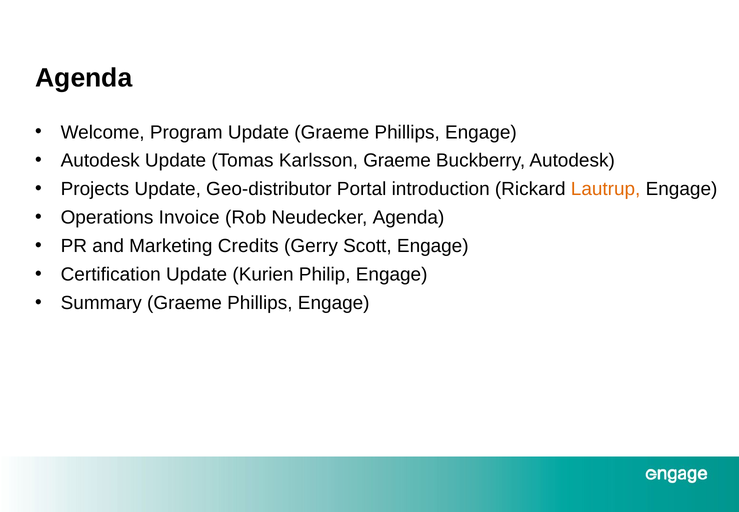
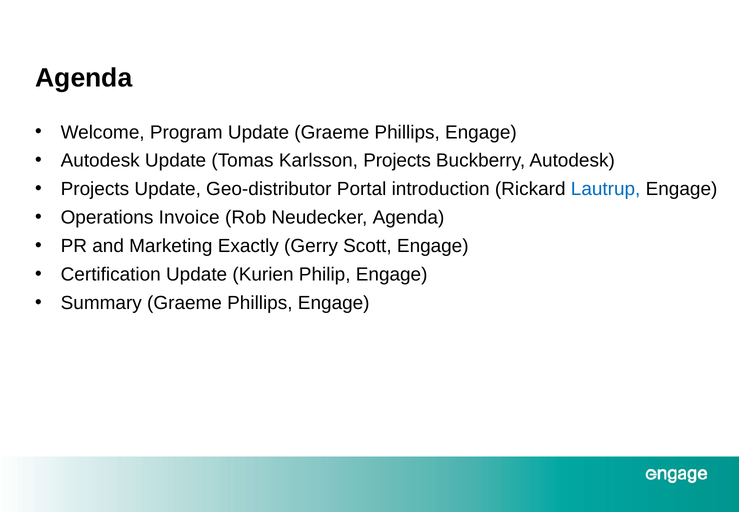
Karlsson Graeme: Graeme -> Projects (397, 161)
Lautrup colour: orange -> blue (606, 189)
Credits: Credits -> Exactly (248, 246)
